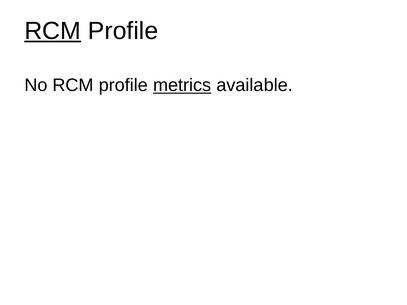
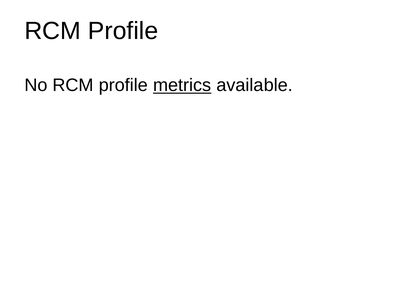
RCM underline: present -> none (53, 31)
